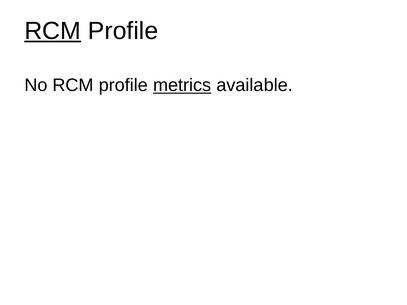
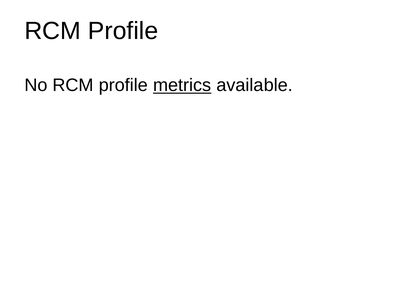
RCM underline: present -> none (53, 31)
